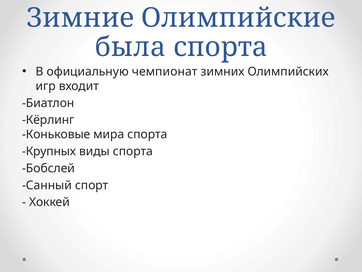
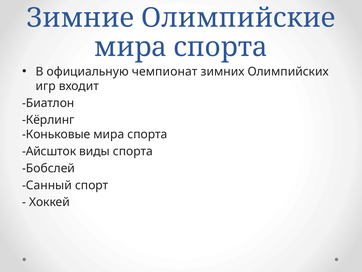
была: была -> мира (131, 47)
Крупных: Крупных -> Айсшток (49, 151)
